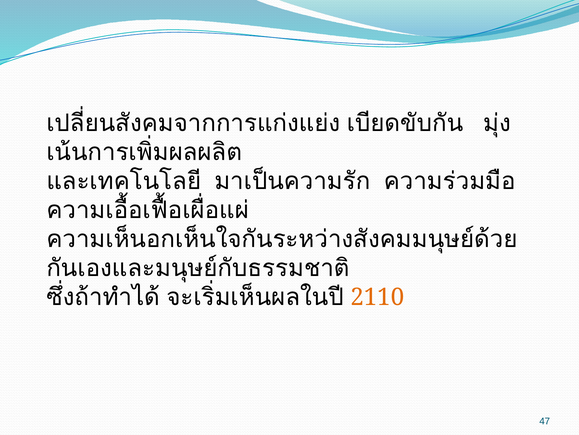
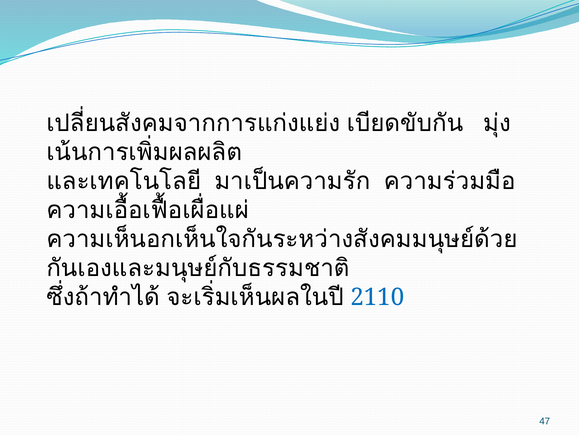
2110 colour: orange -> blue (377, 297)
